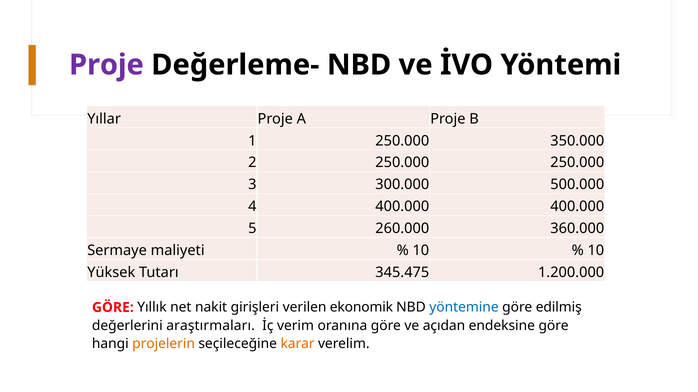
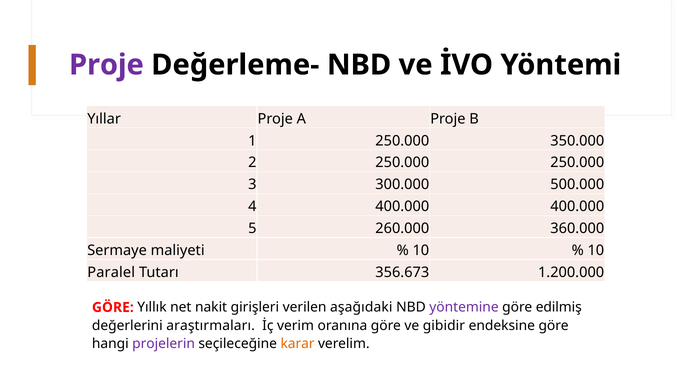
Yüksek: Yüksek -> Paralel (111, 273)
345.475: 345.475 -> 356.673 (402, 273)
ekonomik: ekonomik -> aşağıdaki (361, 308)
yöntemine colour: blue -> purple (464, 308)
açıdan: açıdan -> gibidir (444, 326)
projelerin colour: orange -> purple (164, 344)
